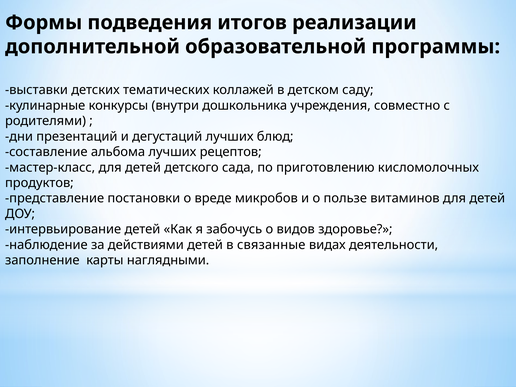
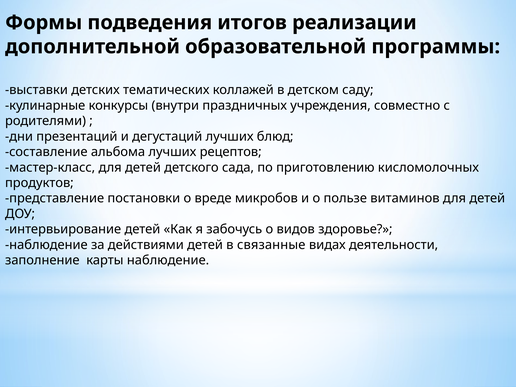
дошкольника: дошкольника -> праздничных (245, 106)
карты наглядными: наглядными -> наблюдение (168, 260)
